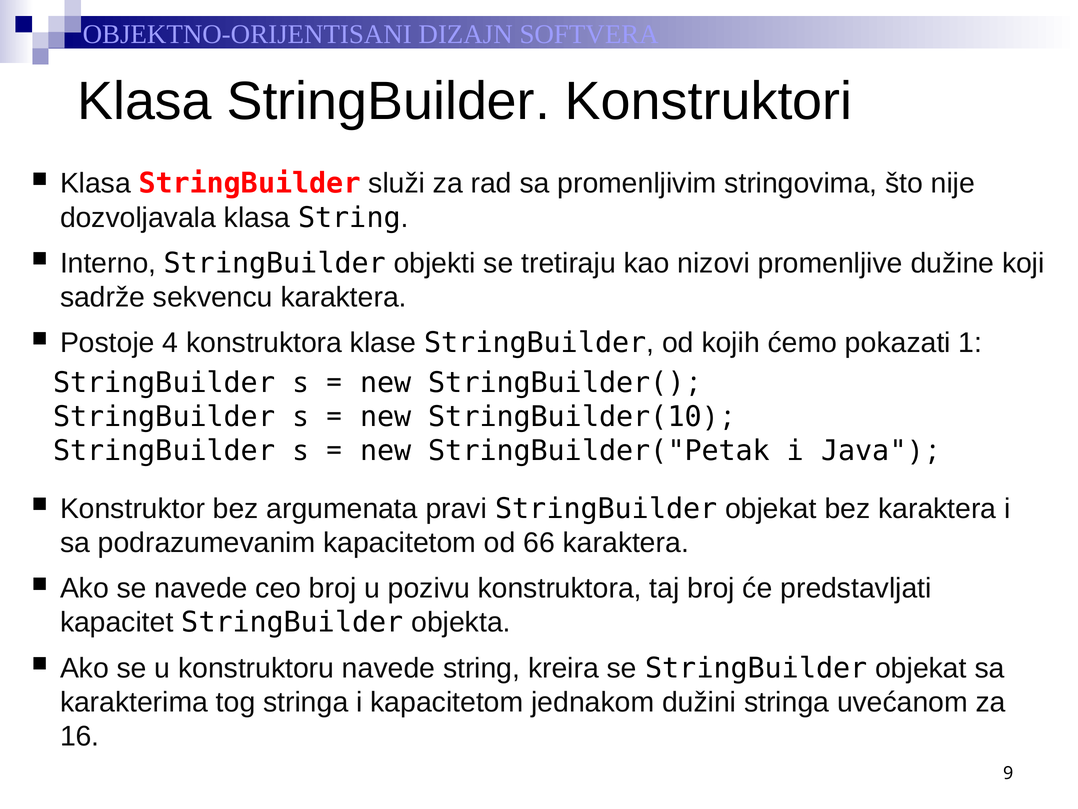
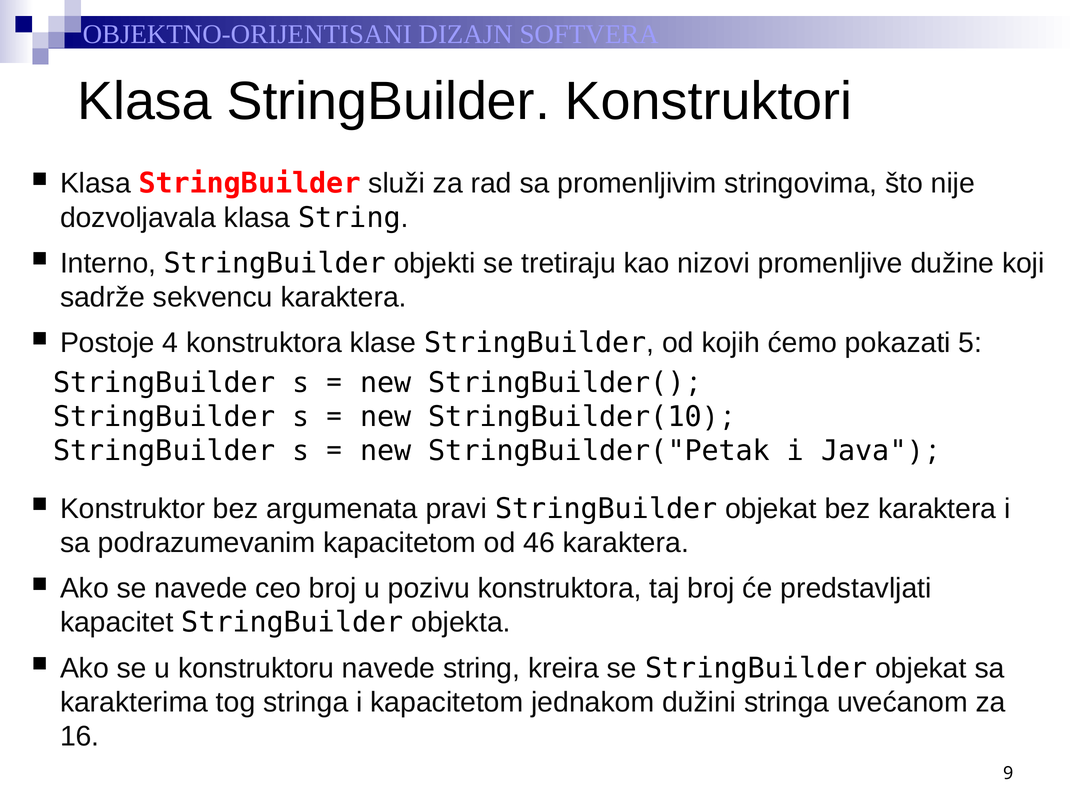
1: 1 -> 5 (970, 343)
66: 66 -> 46 (539, 543)
